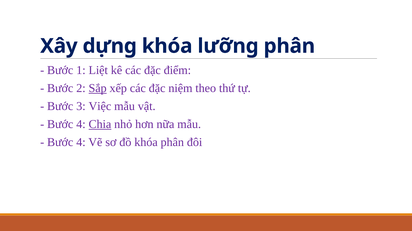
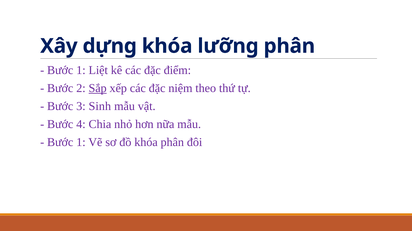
Việc: Việc -> Sinh (100, 107)
Chia underline: present -> none (100, 125)
4: 4 -> 1 (81, 143)
